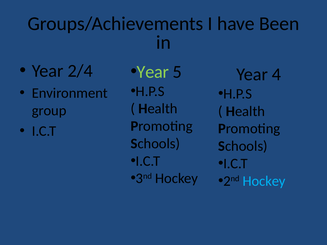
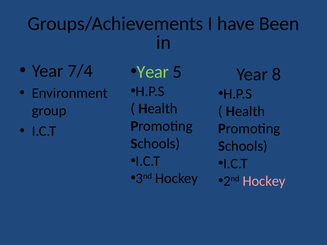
2/4: 2/4 -> 7/4 (80, 71)
4: 4 -> 8 (277, 75)
Hockey colour: light blue -> pink (264, 181)
